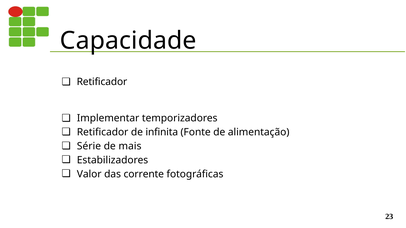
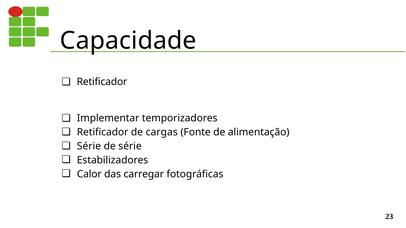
infinita: infinita -> cargas (162, 132)
de mais: mais -> série (130, 146)
Valor: Valor -> Calor (89, 174)
corrente: corrente -> carregar (144, 174)
